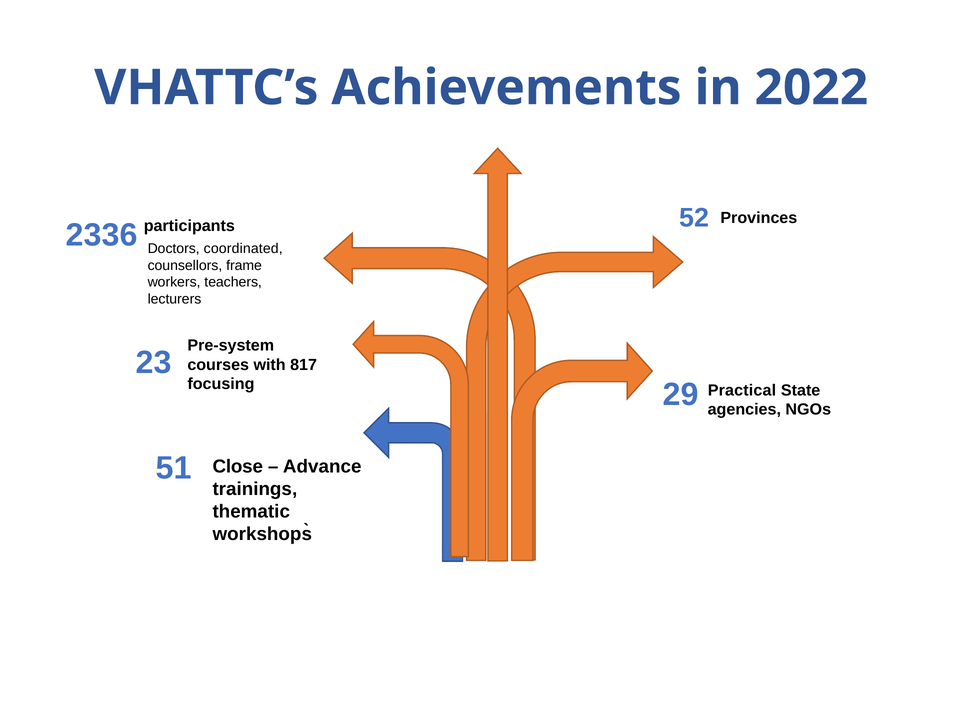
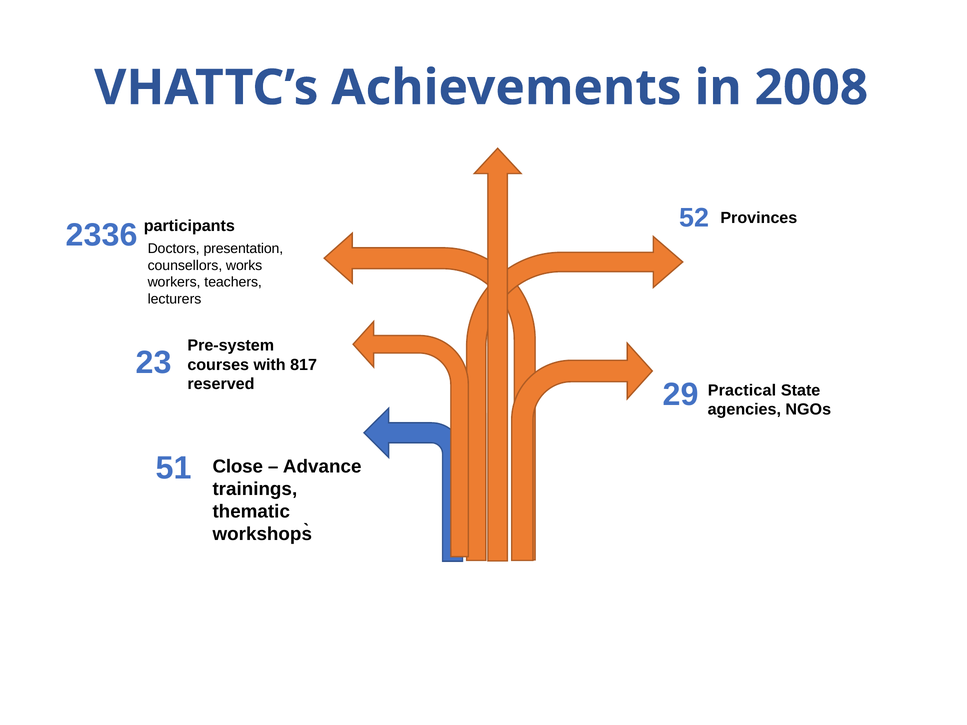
2022: 2022 -> 2008 (811, 88)
coordinated: coordinated -> presentation (243, 249)
frame: frame -> works (244, 266)
focusing: focusing -> reserved (221, 384)
